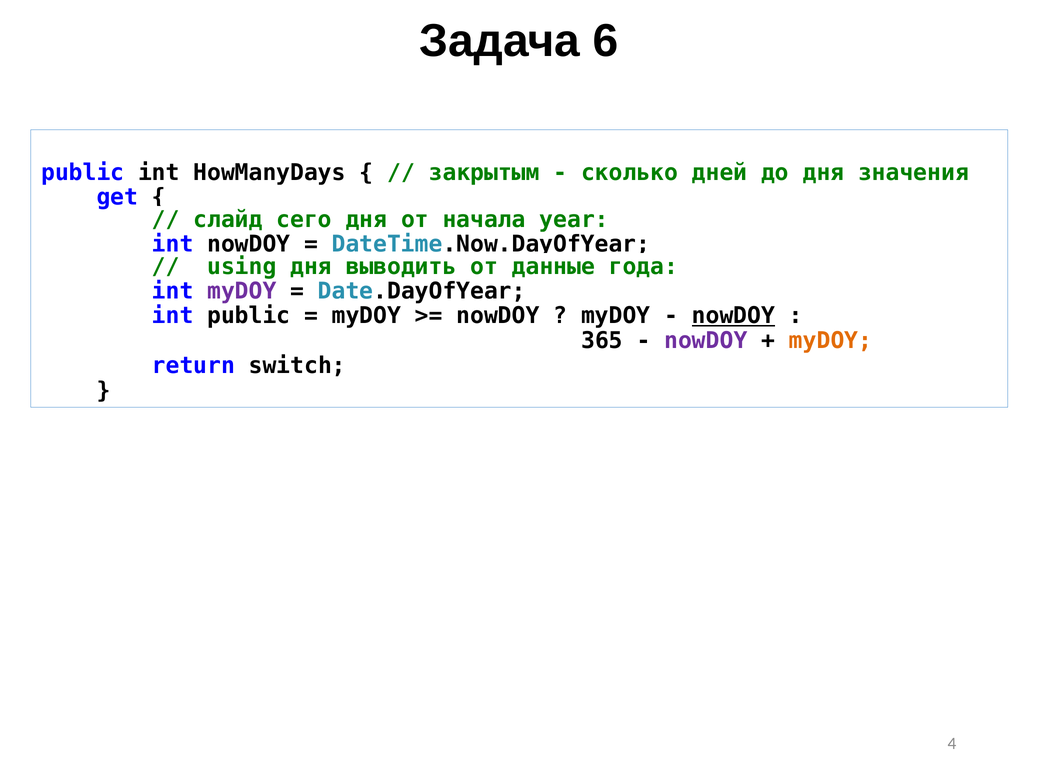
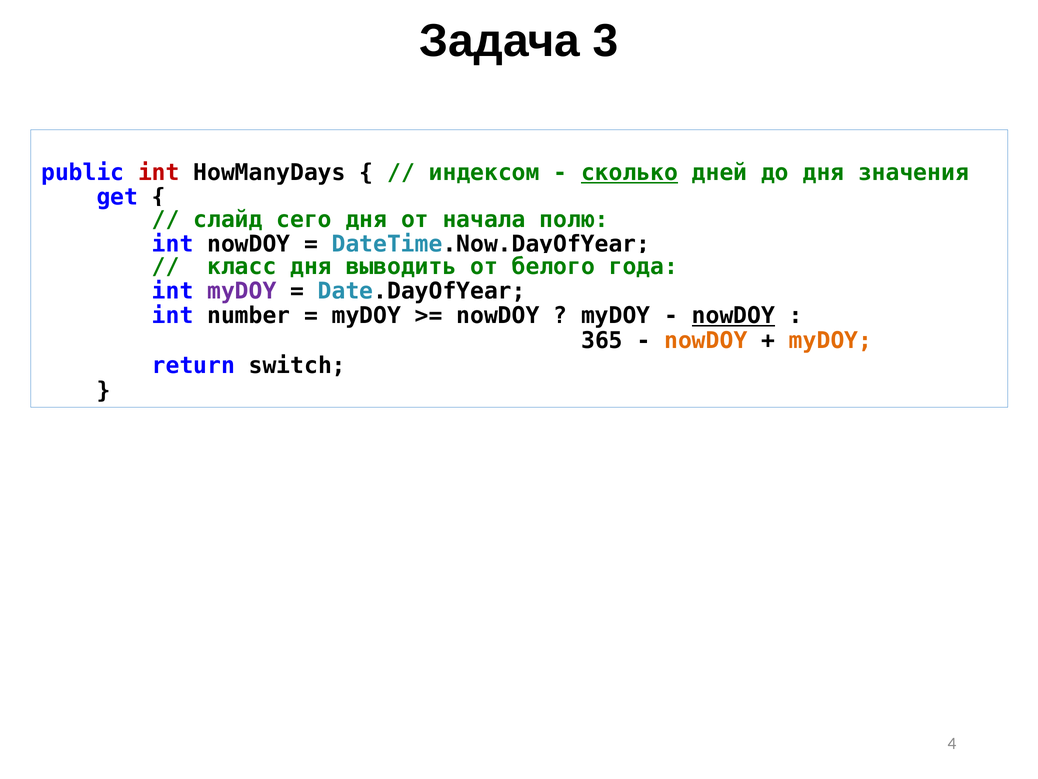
6: 6 -> 3 (606, 41)
int colour: black -> red (159, 173)
закрытым: закрытым -> индексом (484, 173)
сколько underline: none -> present (630, 173)
year: year -> полю (574, 220)
using: using -> класс (242, 267)
данные: данные -> белого (553, 267)
int public: public -> number (249, 316)
nowDOY colour: purple -> orange (706, 341)
